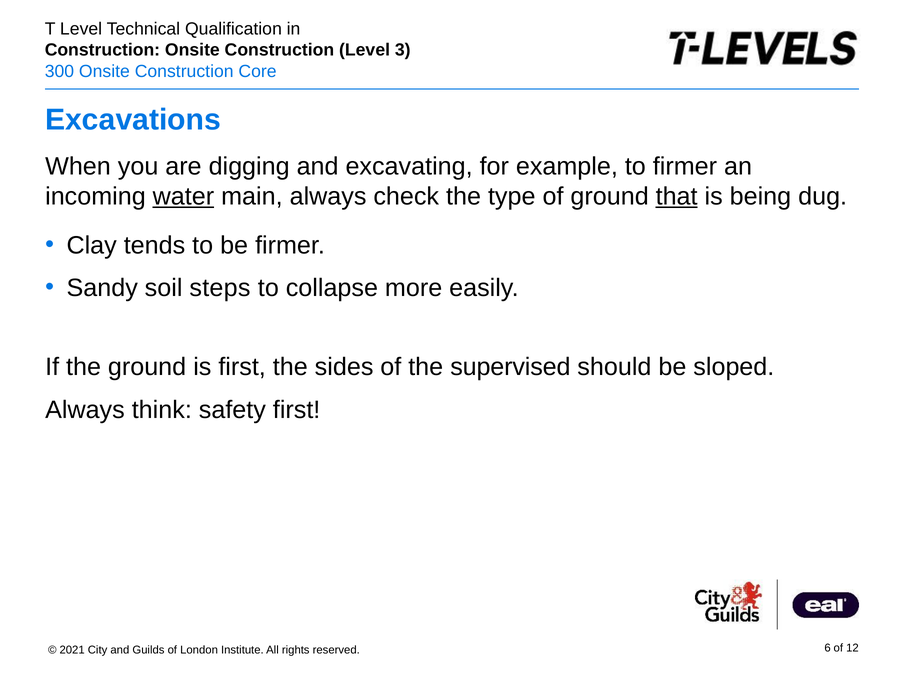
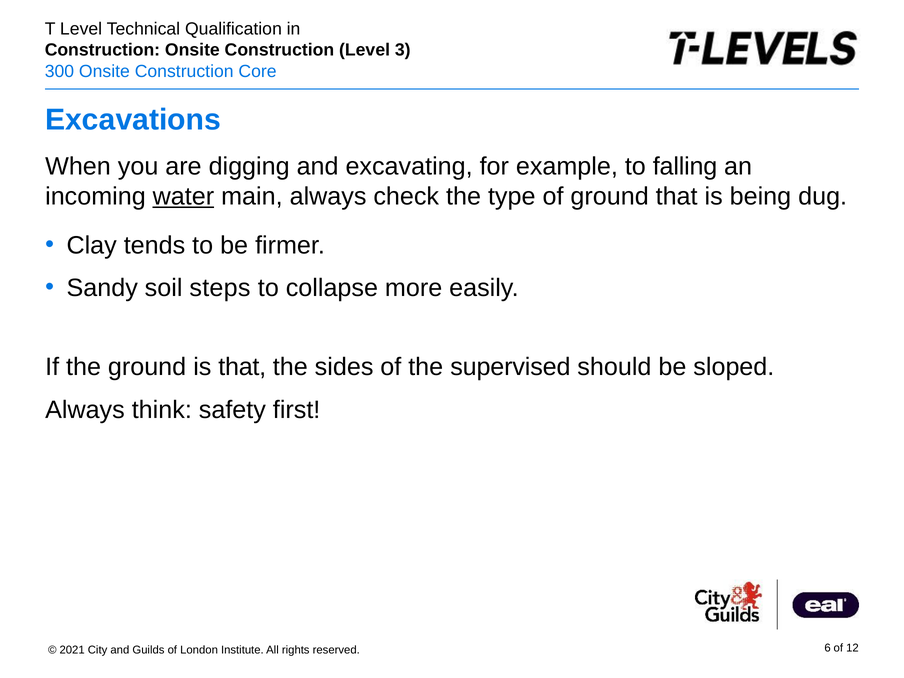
to firmer: firmer -> falling (685, 166)
that underline: present -> none (677, 196)
is first: first -> that (242, 367)
